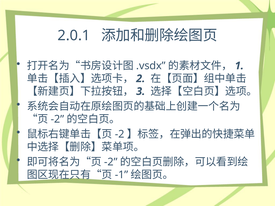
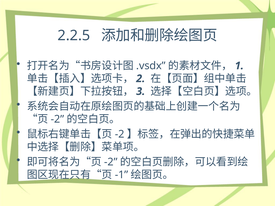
2.0.1: 2.0.1 -> 2.2.5 (74, 36)
